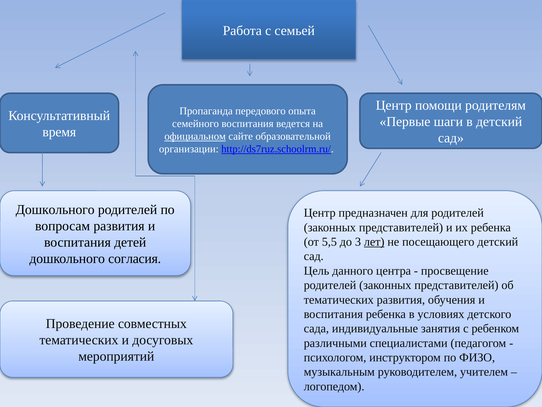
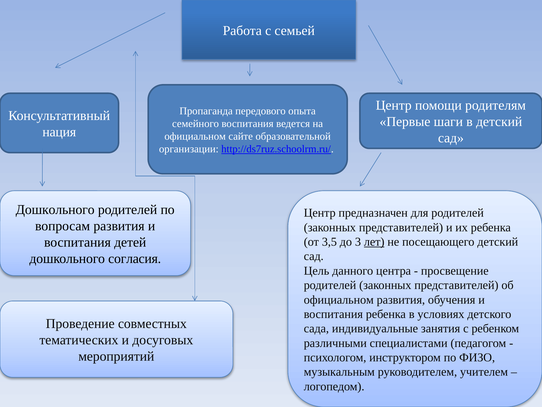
время: время -> нация (59, 132)
официальном underline: present -> none (195, 136)
5,5: 5,5 -> 3,5 (329, 242)
тематических: тематических -> официальном (339, 299)
